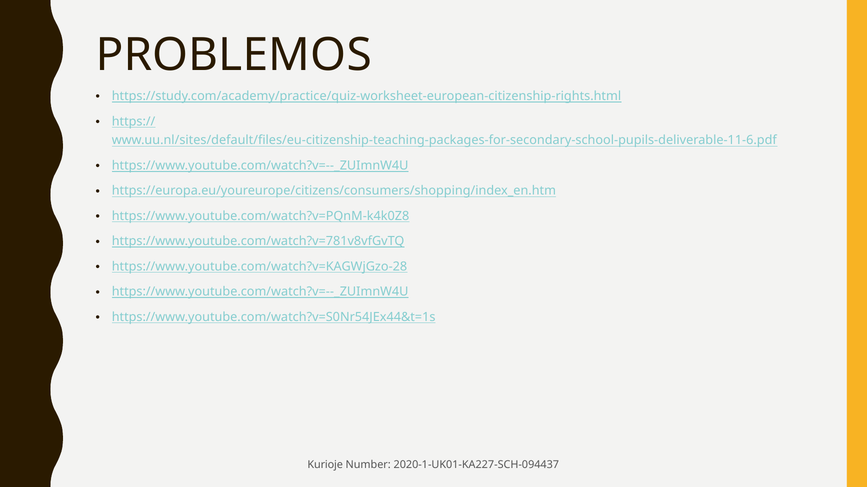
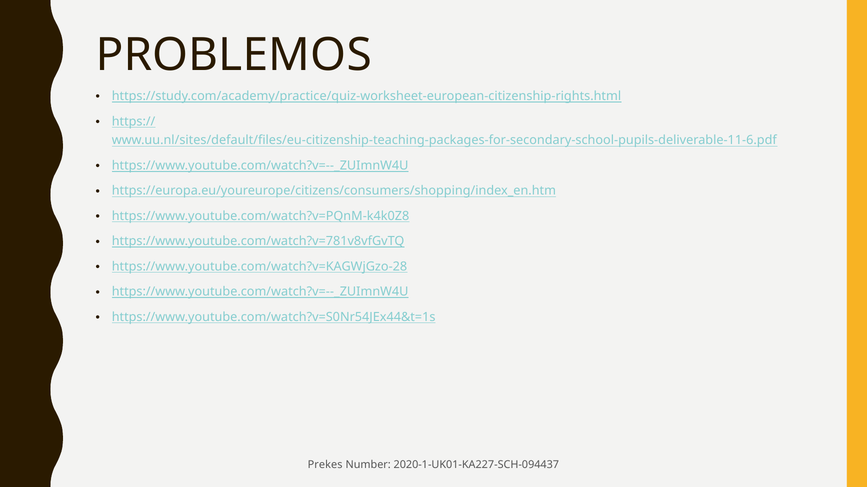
Kurioje: Kurioje -> Prekes (325, 466)
